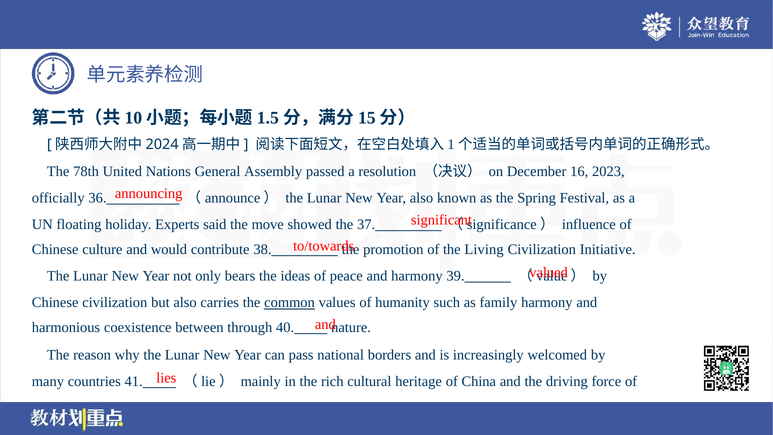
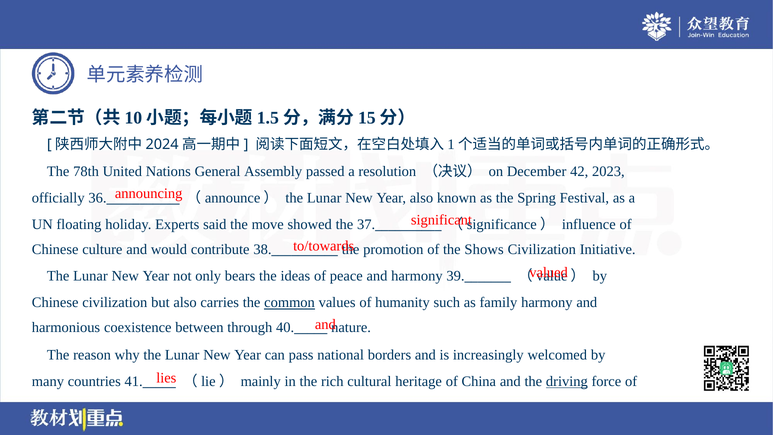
16: 16 -> 42 (579, 171)
Living: Living -> Shows (484, 249)
driving underline: none -> present (567, 381)
